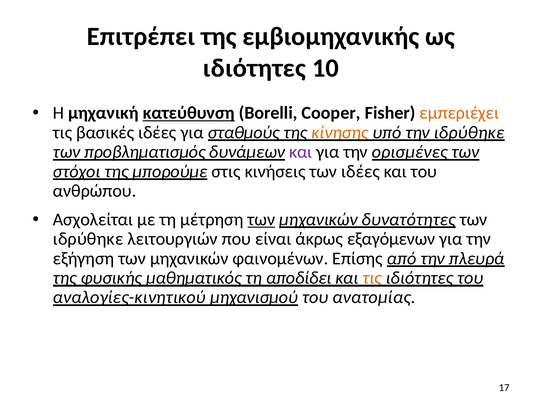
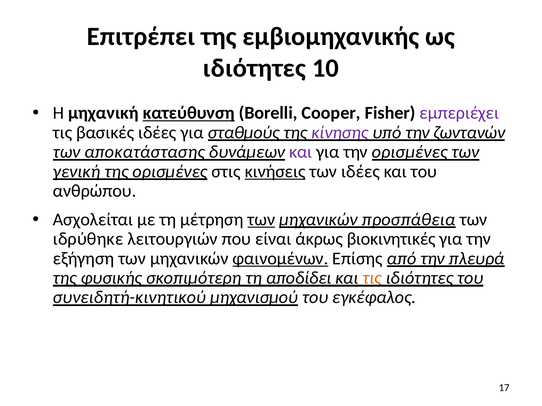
εμπεριέχει colour: orange -> purple (459, 113)
κίνησης colour: orange -> purple (340, 133)
την ιδρύθηκε: ιδρύθηκε -> ζωντανών (469, 133)
προβληματισμός: προβληματισμός -> αποκατάστασης (145, 152)
στόχοι: στόχοι -> γενική (77, 172)
της μπορούμε: μπορούμε -> ορισμένες (170, 172)
κινήσεις underline: none -> present (275, 172)
δυνατότητες: δυνατότητες -> προσπάθεια (409, 220)
εξαγόμενων: εξαγόμενων -> βιοκινητικές (391, 239)
φαινομένων underline: none -> present (280, 259)
μαθηματικός: μαθηματικός -> σκοπιμότερη (194, 278)
αναλογίες-κινητικού: αναλογίες-κινητικού -> συνειδητή-κινητικού (129, 298)
ανατομίας: ανατομίας -> εγκέφαλος (374, 298)
